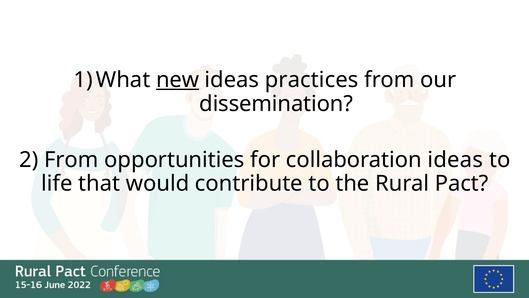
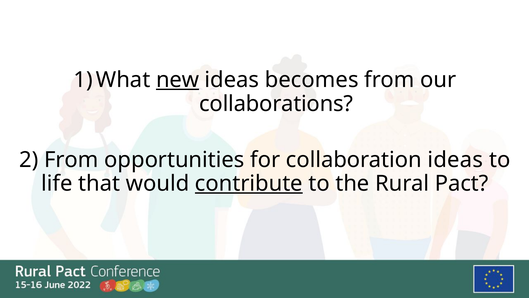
practices: practices -> becomes (312, 80)
dissemination: dissemination -> collaborations (276, 104)
contribute underline: none -> present (249, 183)
